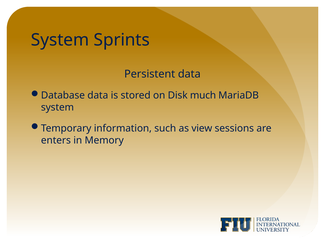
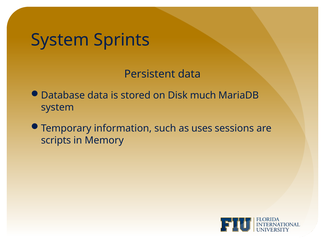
view: view -> uses (202, 128)
enters: enters -> scripts (56, 140)
